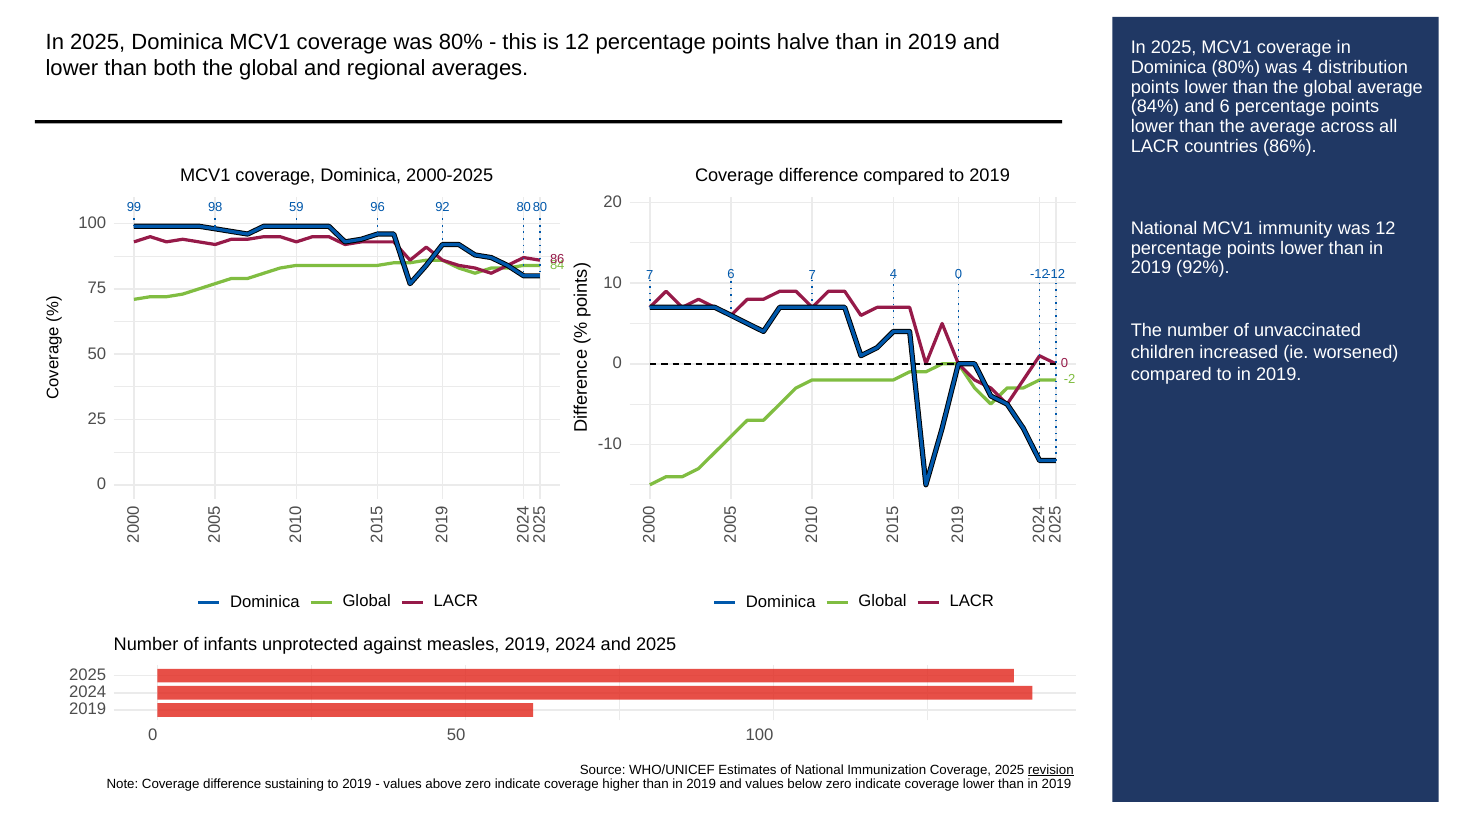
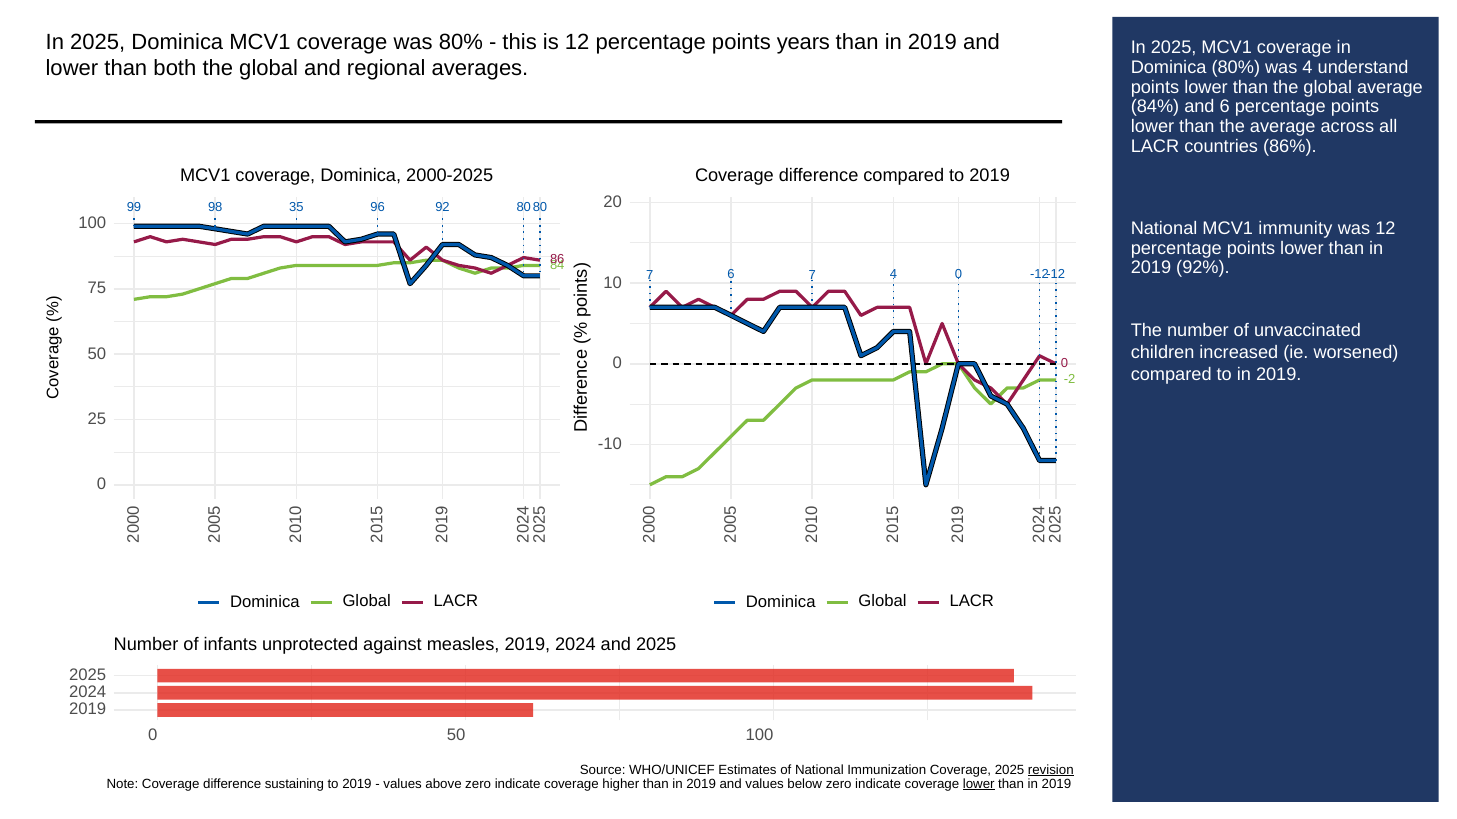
halve: halve -> years (803, 42)
distribution: distribution -> understand (1363, 68)
59: 59 -> 35 (296, 207)
lower underline: none -> present (979, 785)
